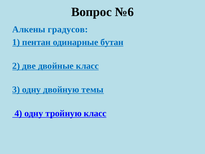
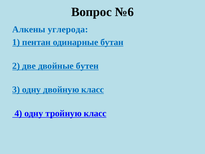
градусов: градусов -> углерода (68, 29)
двойные класс: класс -> бутен (87, 66)
двойную темы: темы -> класс (93, 89)
